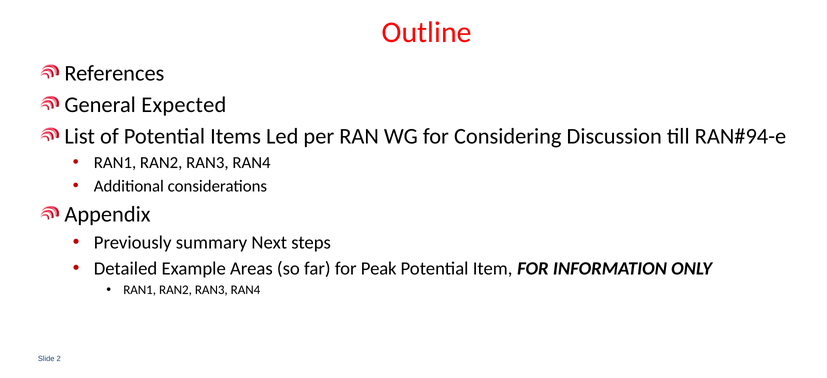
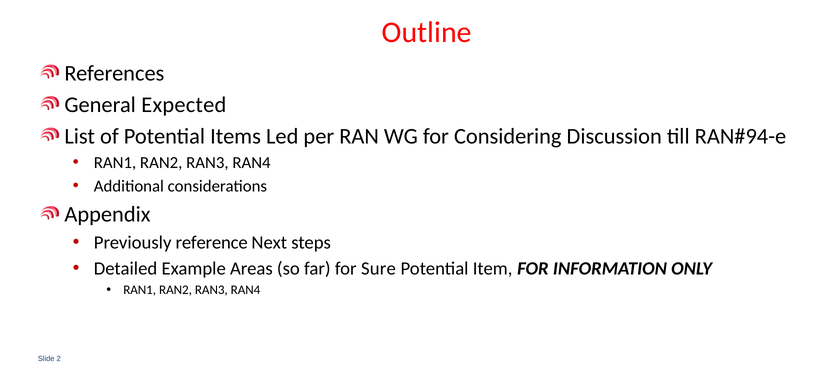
summary: summary -> reference (212, 243)
Peak: Peak -> Sure (378, 269)
